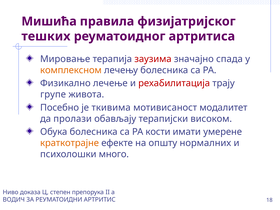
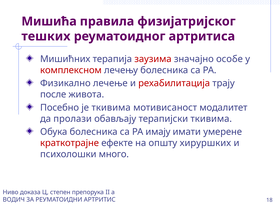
Мировање: Мировање -> Мишићних (65, 59)
спада: спада -> особе (229, 59)
комплексном colour: orange -> red (71, 70)
групе: групе -> после (53, 94)
терапијски високом: високом -> ткивима (211, 119)
кости: кости -> имају (158, 132)
краткотрајне colour: orange -> red (70, 143)
нормалних: нормалних -> хируршких (205, 143)
